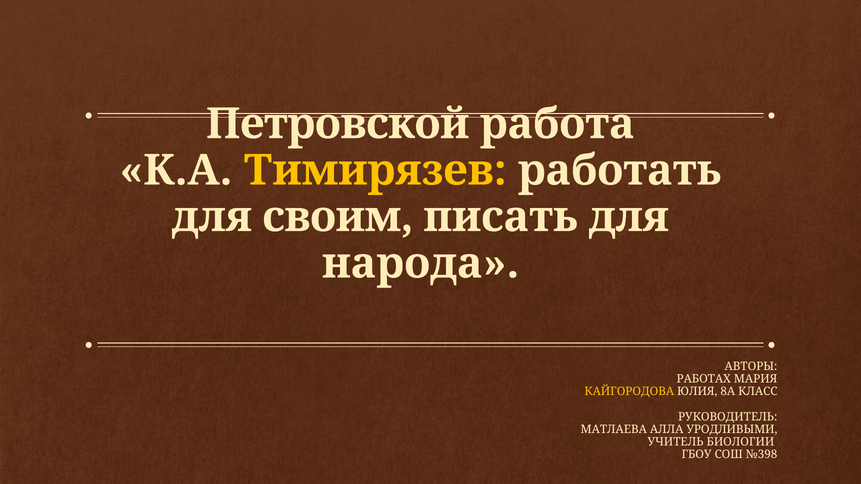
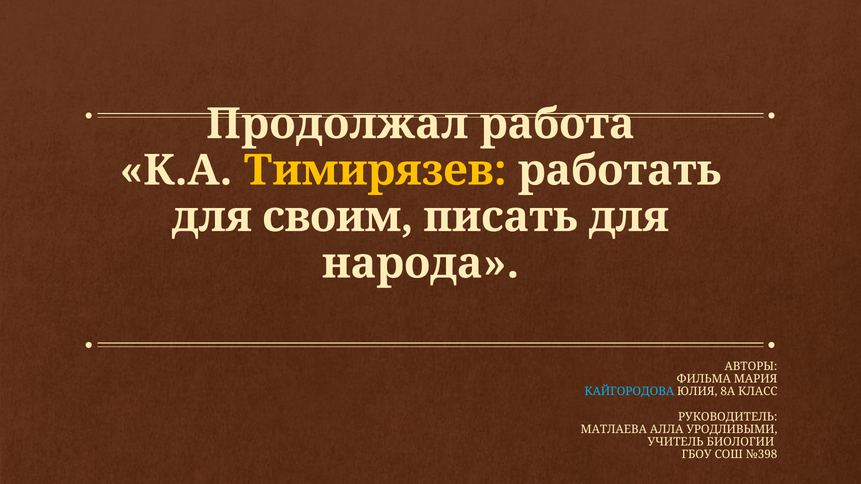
Петровской: Петровской -> Продолжал (337, 124)
РАБОТАХ: РАБОТАХ -> ФИЛЬМА (704, 379)
КАЙГОРОДОВА colour: yellow -> light blue (629, 392)
